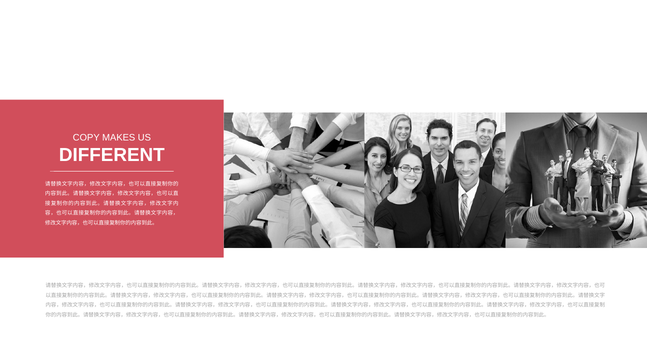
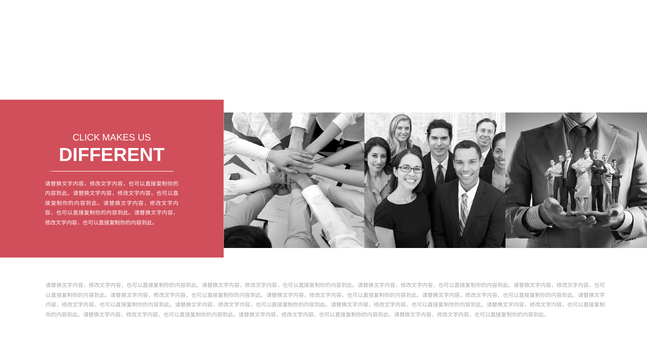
COPY: COPY -> CLICK (86, 137)
